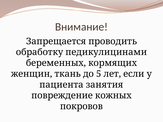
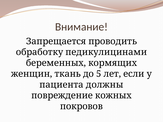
занятия: занятия -> должны (105, 85)
